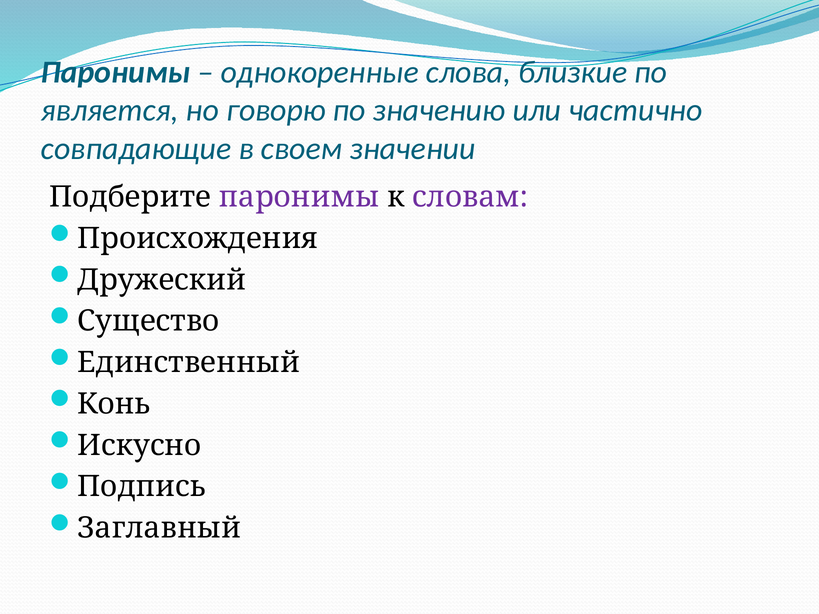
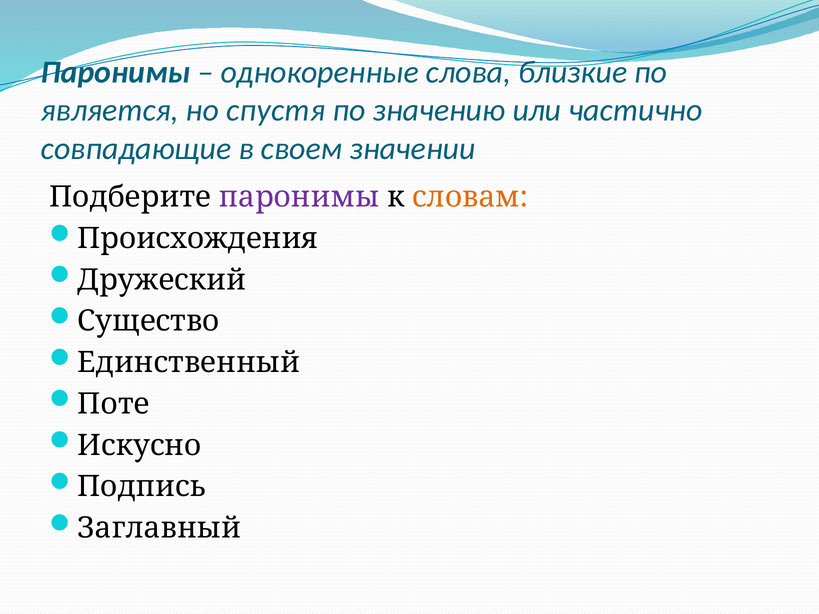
говорю: говорю -> спустя (276, 110)
словам colour: purple -> orange (470, 197)
Конь: Конь -> Поте (113, 404)
